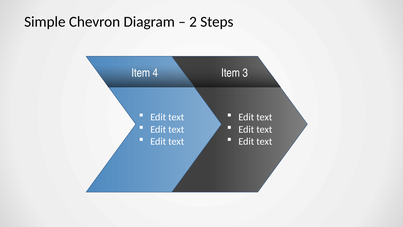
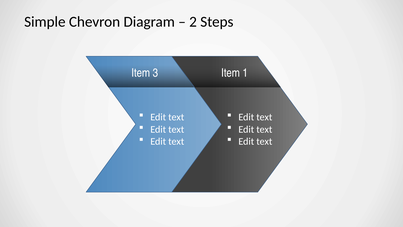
4: 4 -> 3 (155, 73)
3: 3 -> 1 (245, 73)
